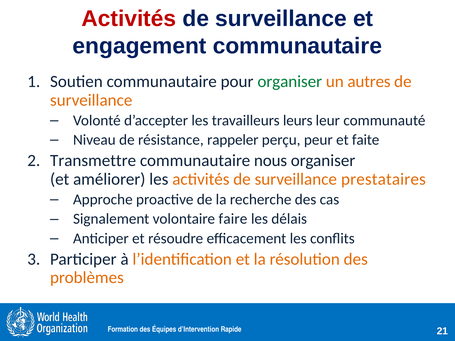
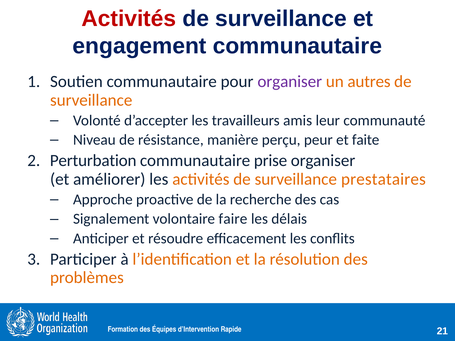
organiser colour: green -> purple (290, 82)
leurs: leurs -> amis (298, 121)
rappeler: rappeler -> manière (233, 140)
Transmettre: Transmettre -> Perturbation (93, 161)
nous: nous -> prise (271, 161)
